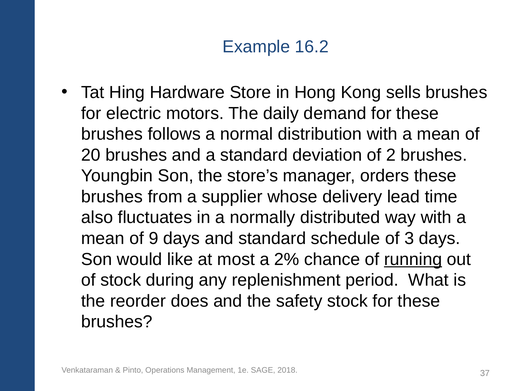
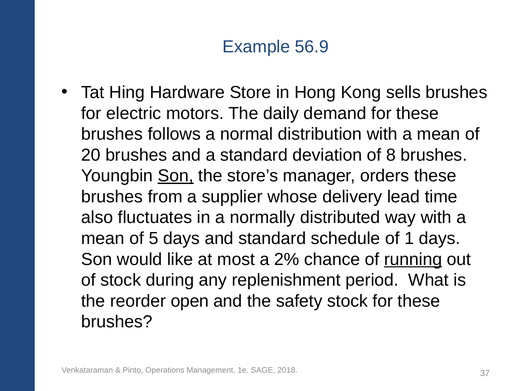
16.2: 16.2 -> 56.9 (312, 47)
2: 2 -> 8 (391, 155)
Son underline: none -> present (176, 176)
9: 9 -> 5 (154, 238)
3: 3 -> 1 (409, 238)
does: does -> open (190, 301)
